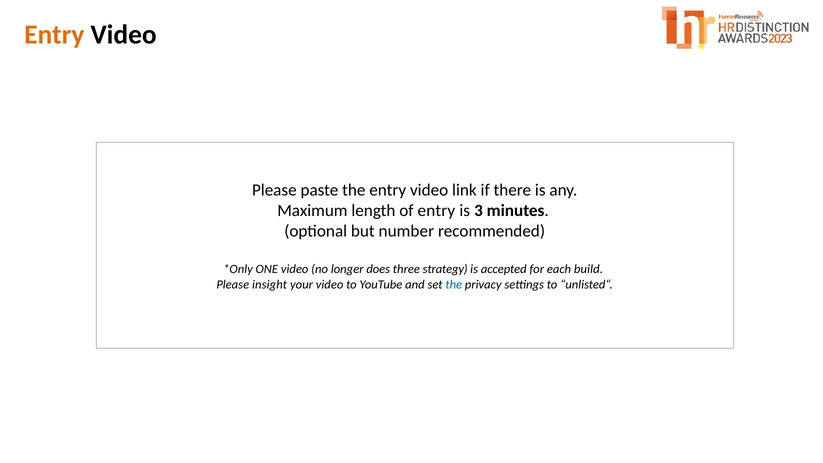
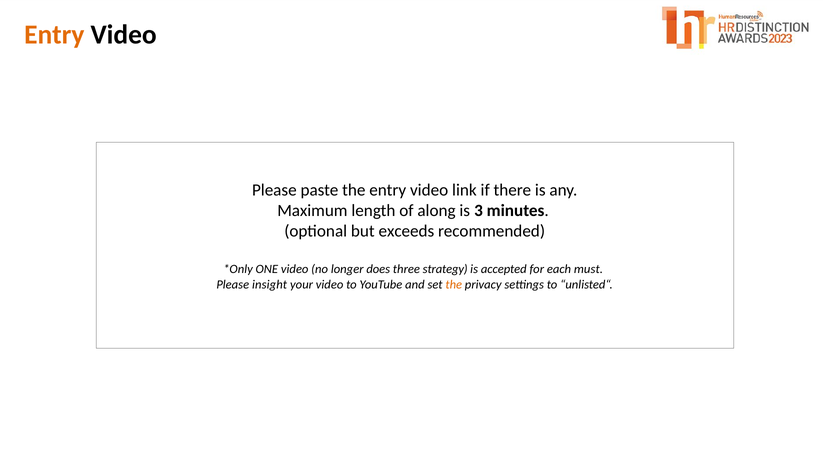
of entry: entry -> along (436, 211)
number: number -> exceeds (406, 231)
build: build -> must (588, 269)
the colour: blue -> orange (454, 284)
